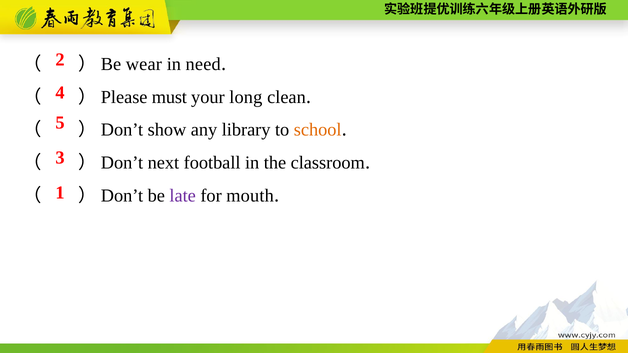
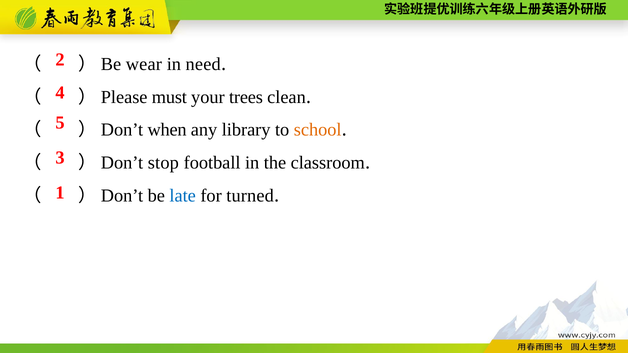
long: long -> trees (246, 97)
show: show -> when (167, 130)
next: next -> stop (163, 163)
late colour: purple -> blue (183, 196)
mouth: mouth -> turned (250, 196)
